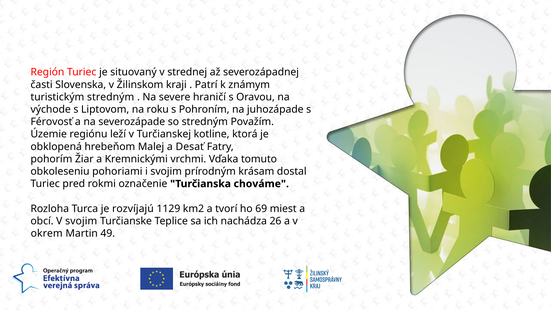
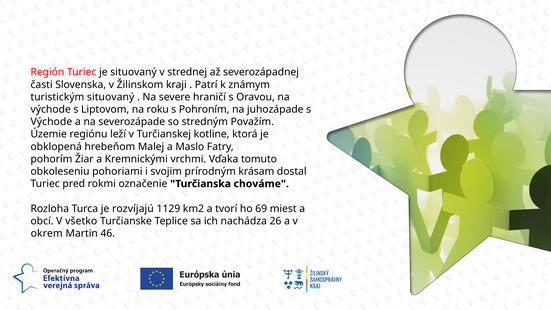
turistickým stredným: stredným -> situovaný (111, 97)
Férovosť: Férovosť -> Východe (51, 122)
Desať: Desať -> Maslo (190, 147)
V svojim: svojim -> všetko (81, 221)
49: 49 -> 46 (108, 233)
